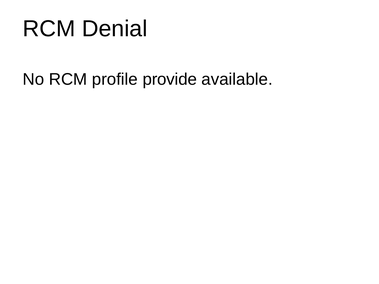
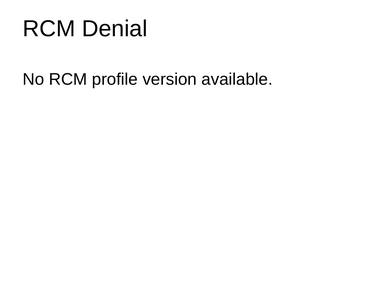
provide: provide -> version (170, 79)
